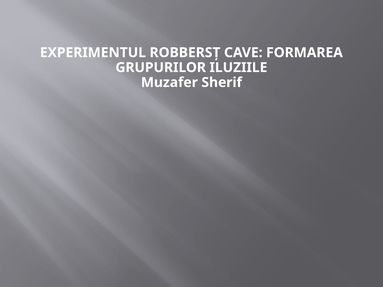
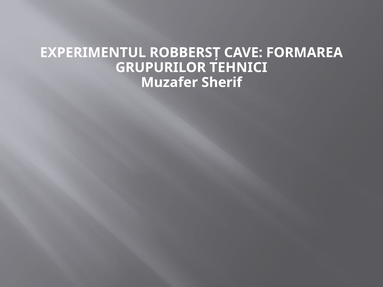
ILUZIILE: ILUZIILE -> TEHNICI (238, 68)
